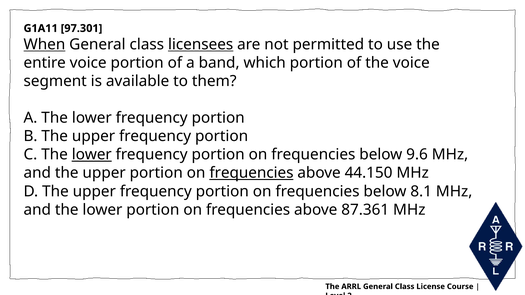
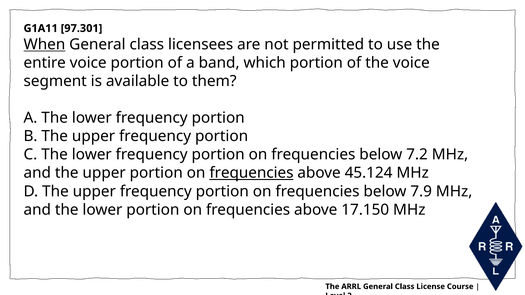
licensees underline: present -> none (201, 44)
lower underline: present -> none (92, 155)
9.6: 9.6 -> 7.2 (417, 155)
44.150: 44.150 -> 45.124 (369, 173)
8.1: 8.1 -> 7.9 (421, 192)
87.361: 87.361 -> 17.150 (365, 210)
